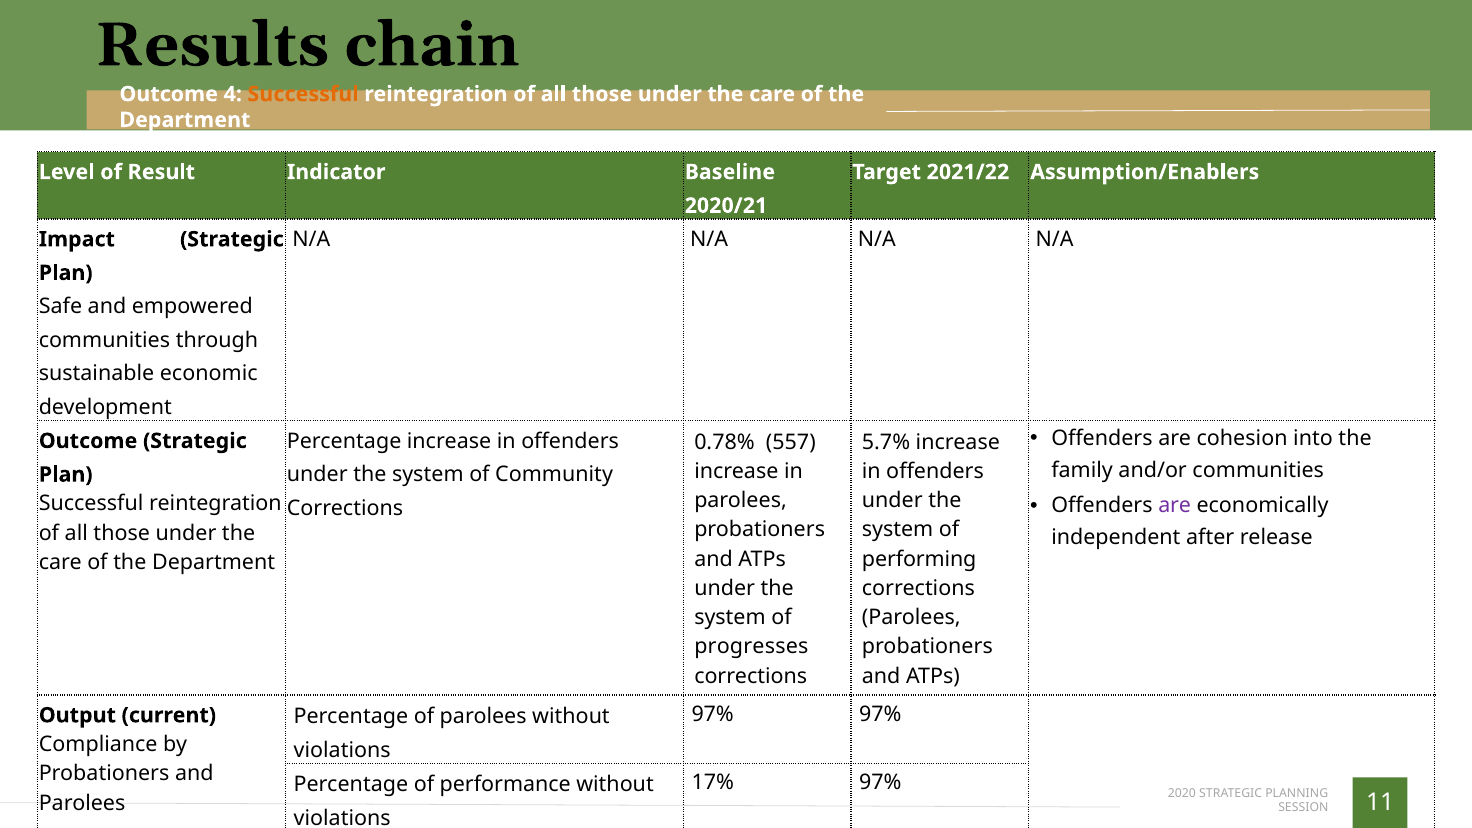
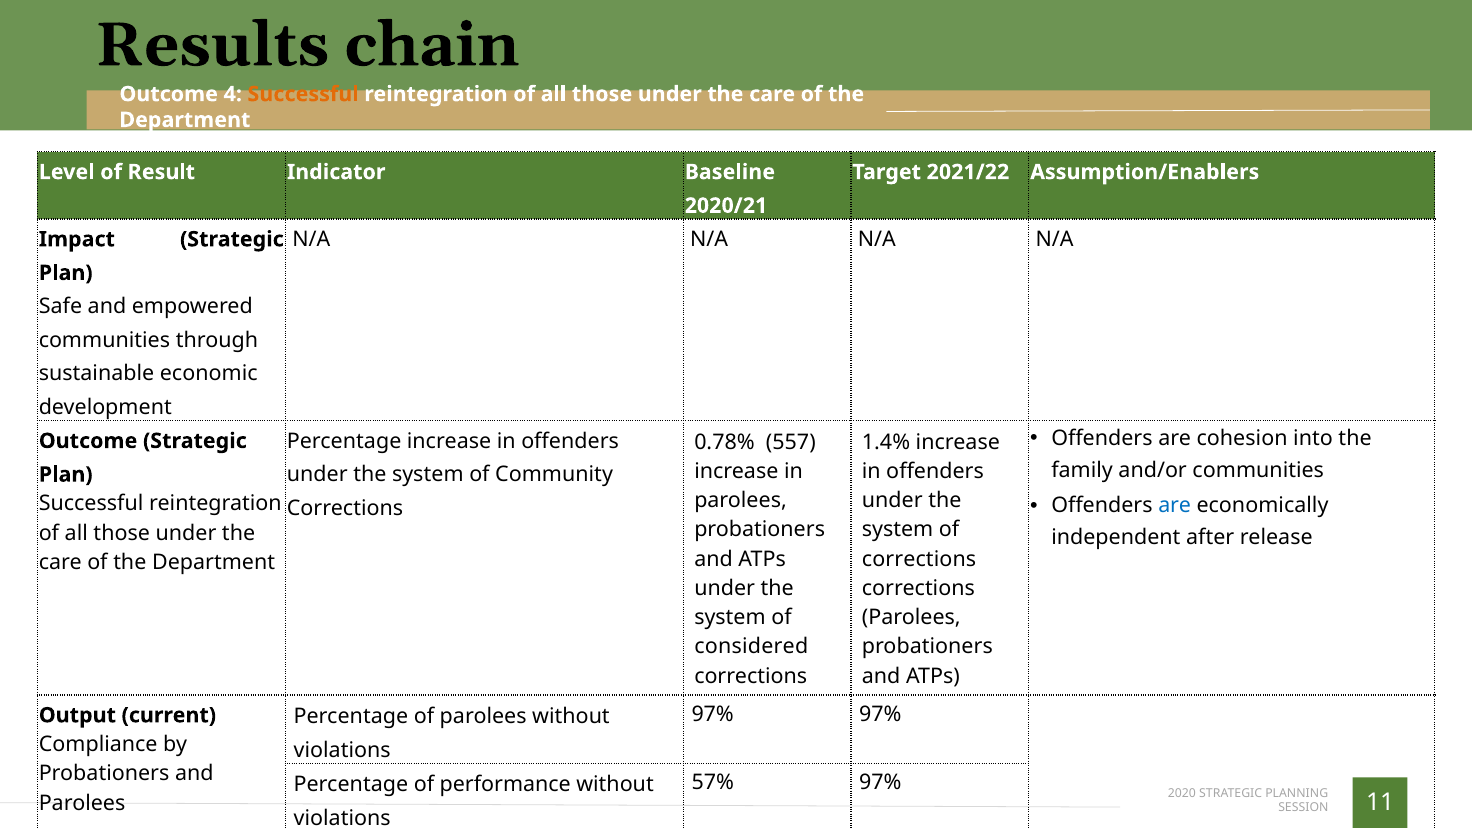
5.7%: 5.7% -> 1.4% (886, 442)
are colour: purple -> blue (1175, 506)
performing: performing -> corrections (919, 559)
progresses: progresses -> considered (751, 647)
17%: 17% -> 57% (713, 782)
